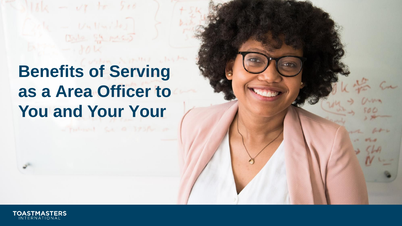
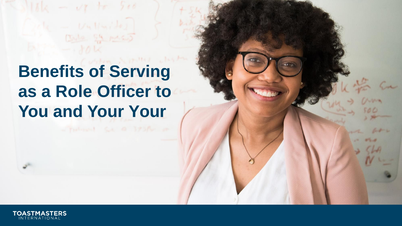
Area: Area -> Role (74, 92)
